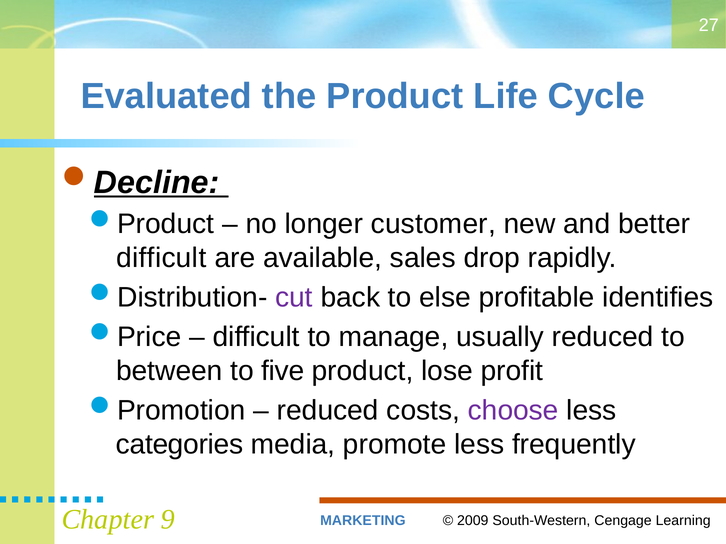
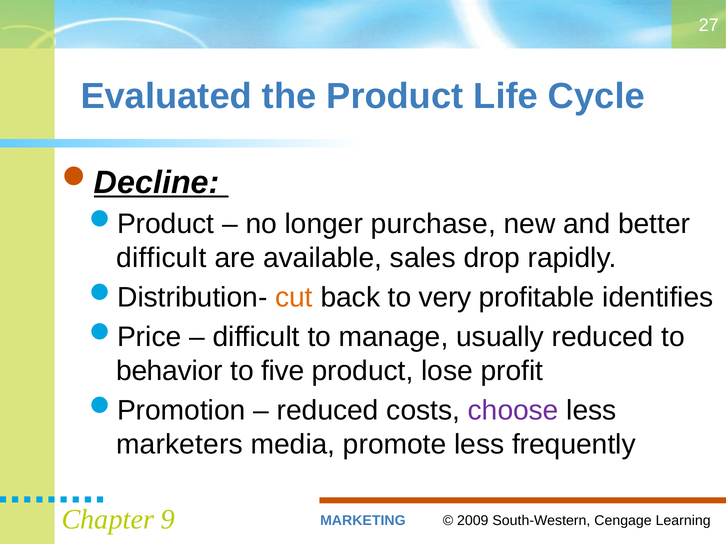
customer: customer -> purchase (433, 224)
cut colour: purple -> orange (294, 298)
else: else -> very (445, 298)
between: between -> behavior (169, 371)
categories: categories -> marketers (179, 445)
